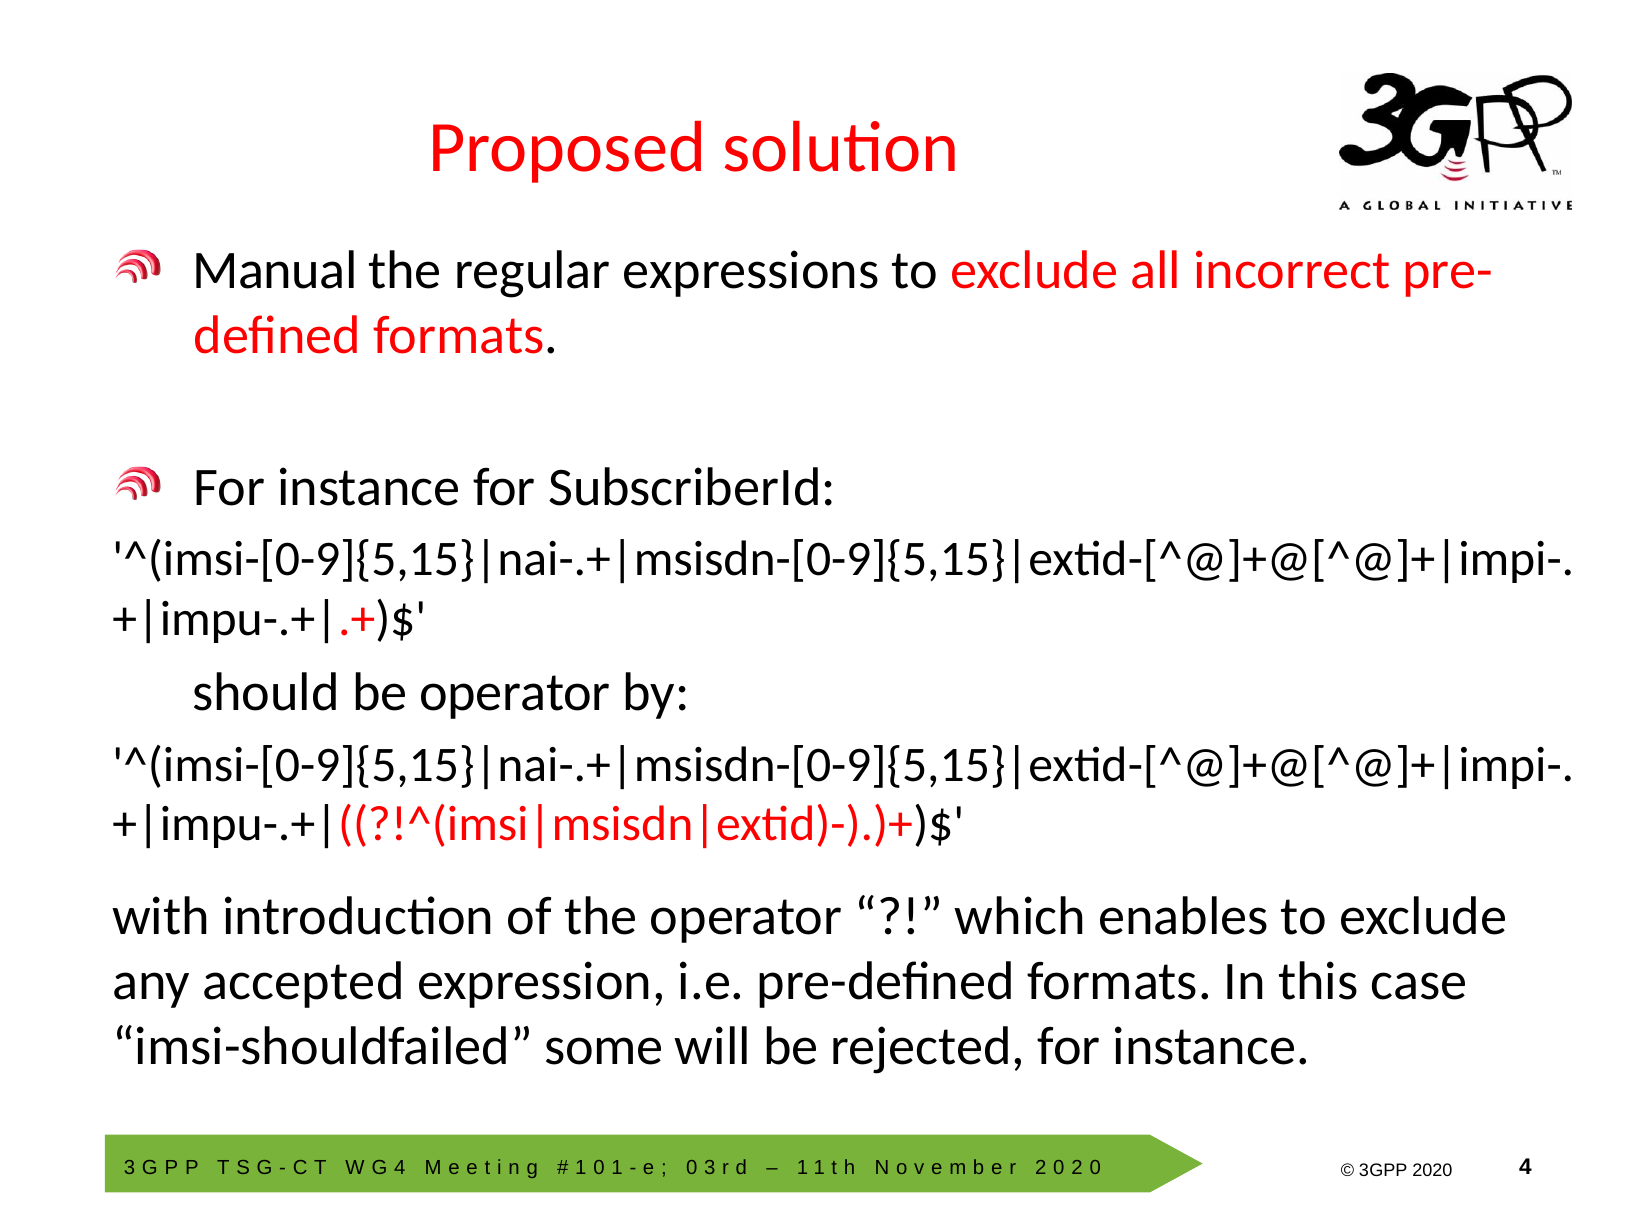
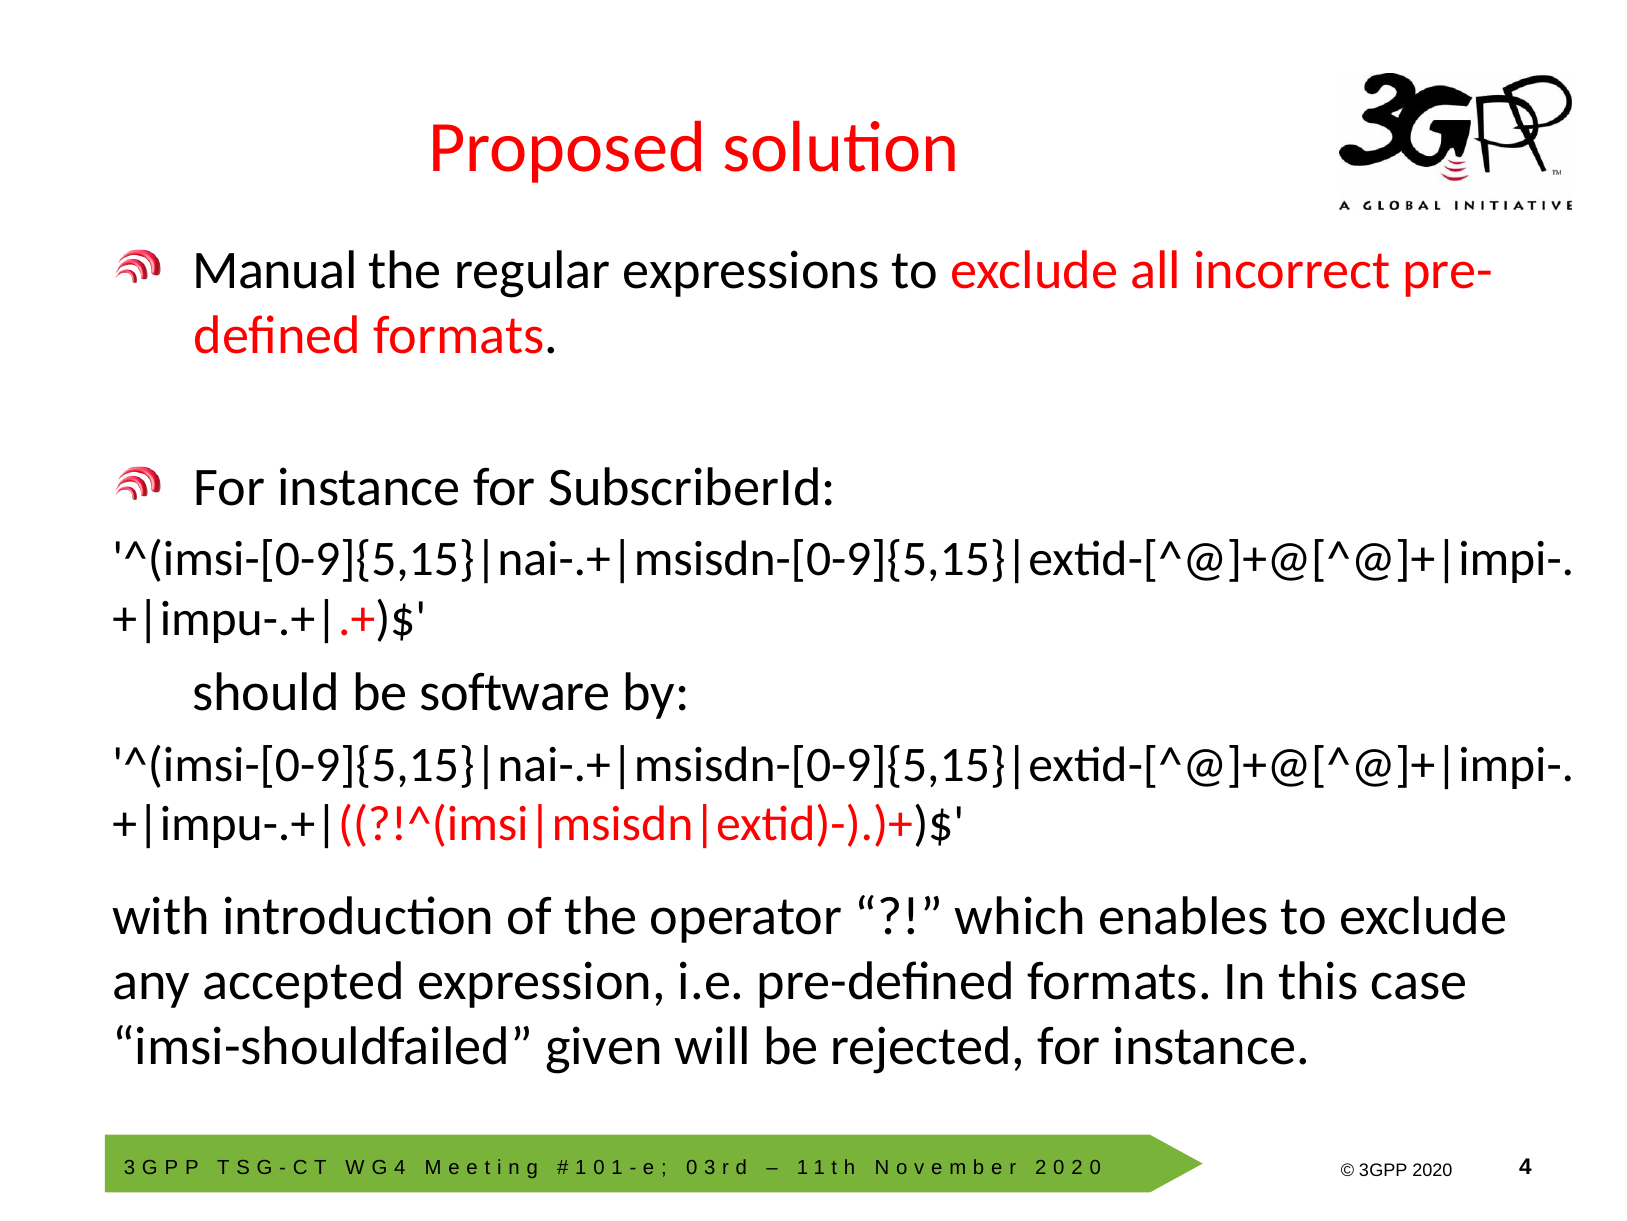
be operator: operator -> software (515, 692)
some: some -> given (604, 1046)
